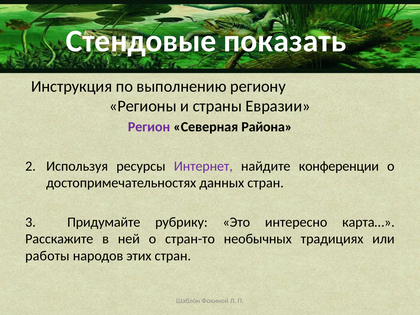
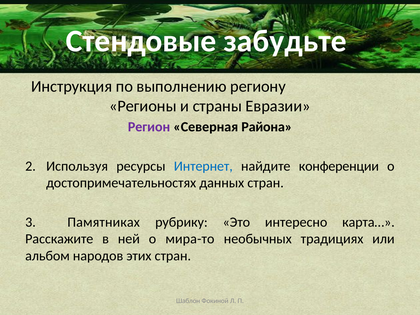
показать: показать -> забудьте (285, 41)
Интернет colour: purple -> blue (203, 166)
Придумайте: Придумайте -> Памятниках (104, 222)
стран-то: стран-то -> мира-то (190, 239)
работы: работы -> альбом (47, 256)
